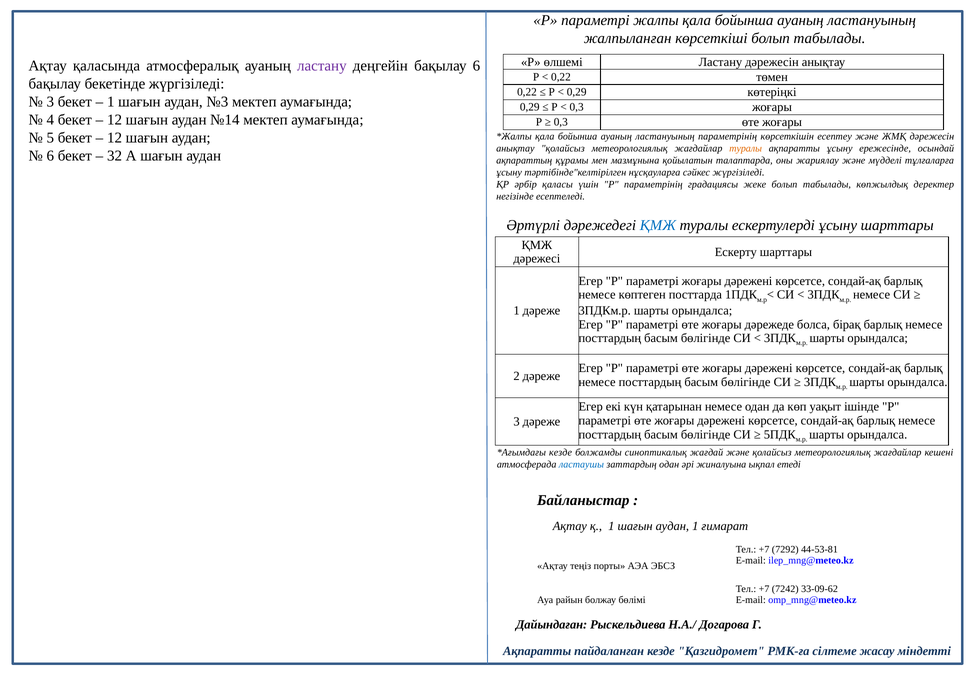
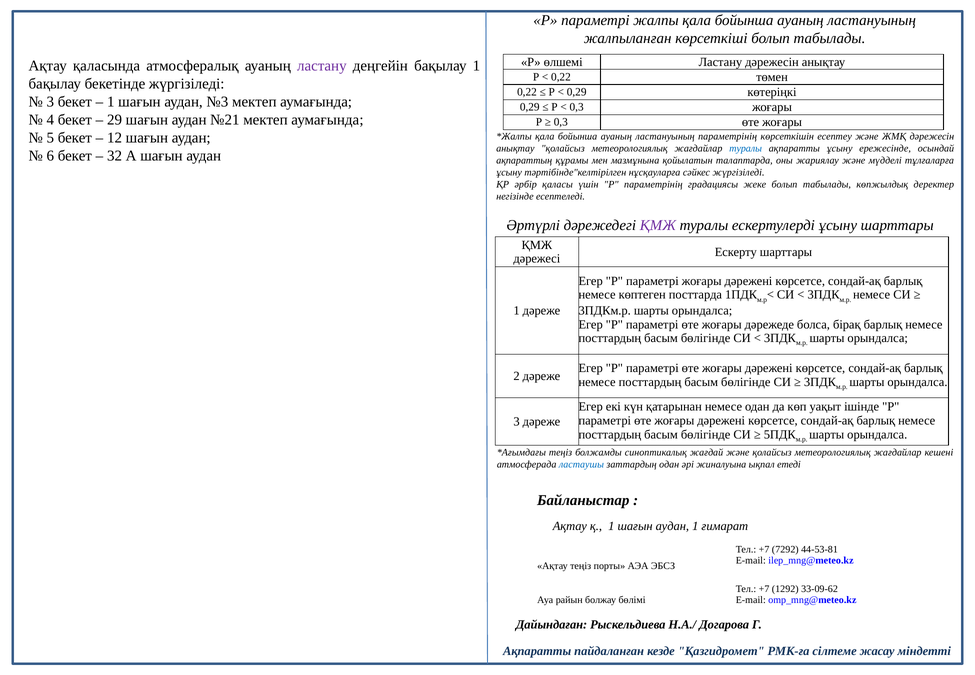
бақылау 6: 6 -> 1 (476, 66)
12: 12 -> 29 (115, 120)
№14: №14 -> №21 (225, 120)
туралы colour: orange -> blue (746, 149)
ҚМЖ colour: blue -> purple (658, 225)
кезде: кезде -> теңіз (561, 452)
7242: 7242 -> 1292 (785, 589)
